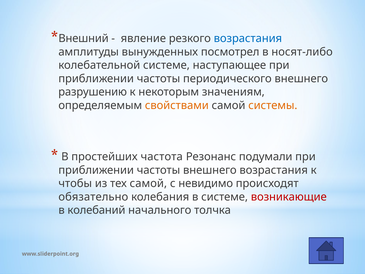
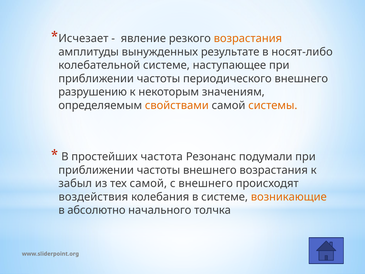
Внешний: Внешний -> Исчезает (83, 38)
возрастания colour: blue -> orange (248, 38)
посмотрел: посмотрел -> результате (230, 52)
чтобы: чтобы -> забыл (75, 183)
с невидимо: невидимо -> внешнего (206, 183)
обязательно: обязательно -> воздействия (93, 197)
возникающие colour: red -> orange (289, 197)
колебаний: колебаний -> абсолютно (96, 210)
